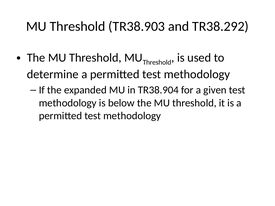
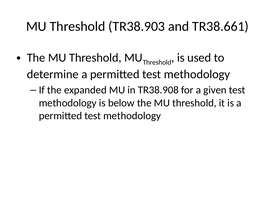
TR38.292: TR38.292 -> TR38.661 (220, 26)
TR38.904: TR38.904 -> TR38.908 (158, 90)
